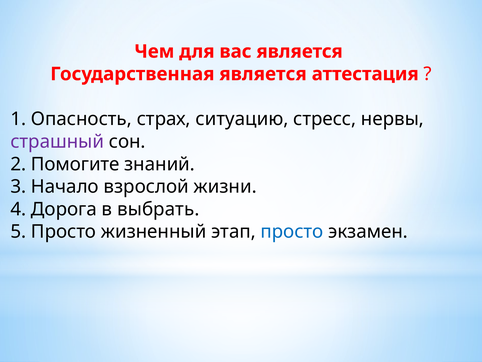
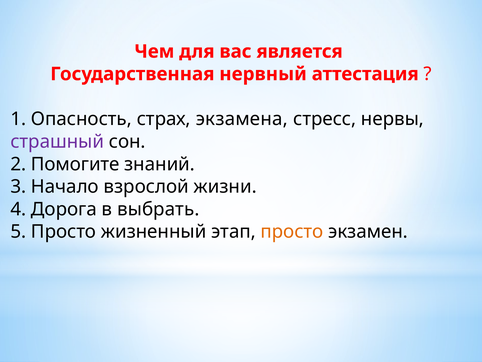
Государственная является: является -> нервный (263, 74)
ситуацию: ситуацию -> экзамена (242, 119)
просто colour: blue -> orange (292, 231)
